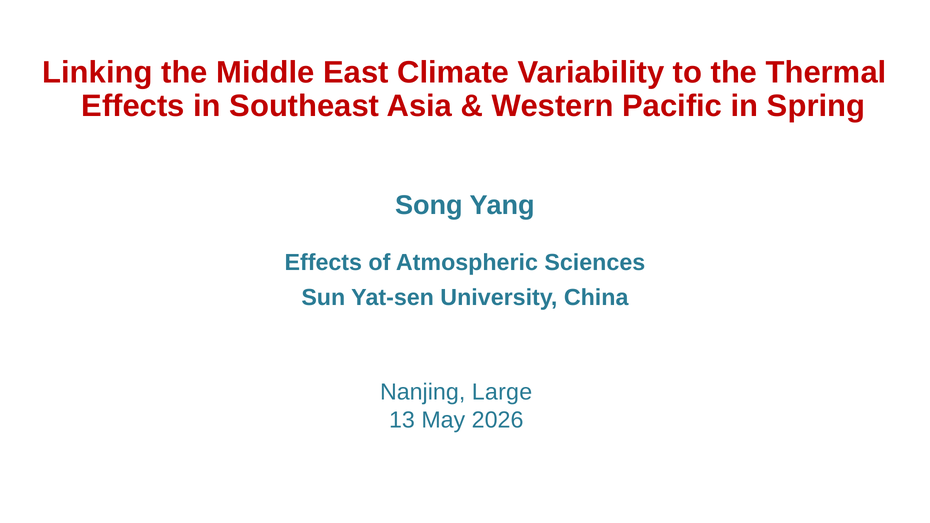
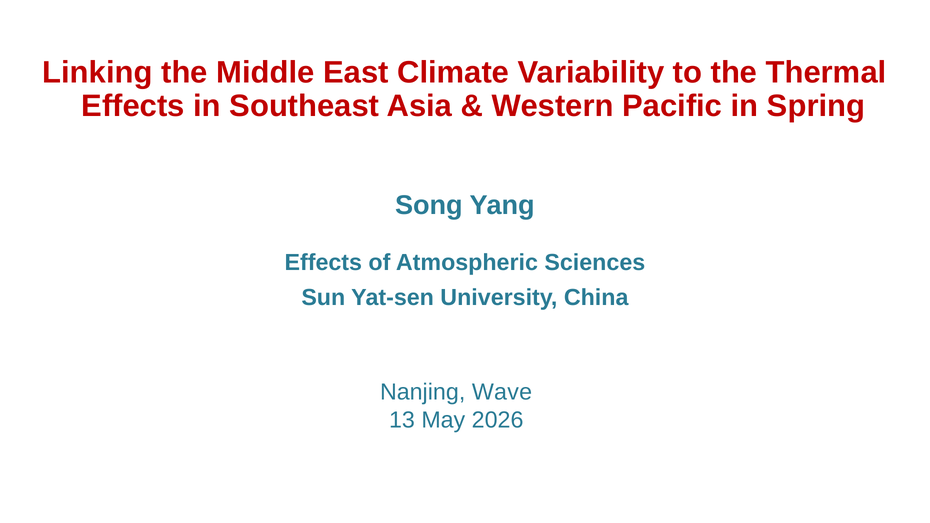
Large: Large -> Wave (502, 392)
